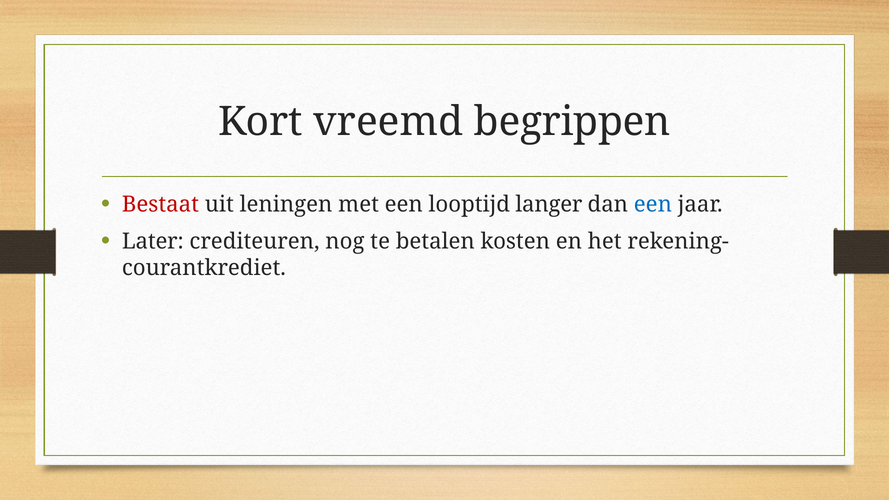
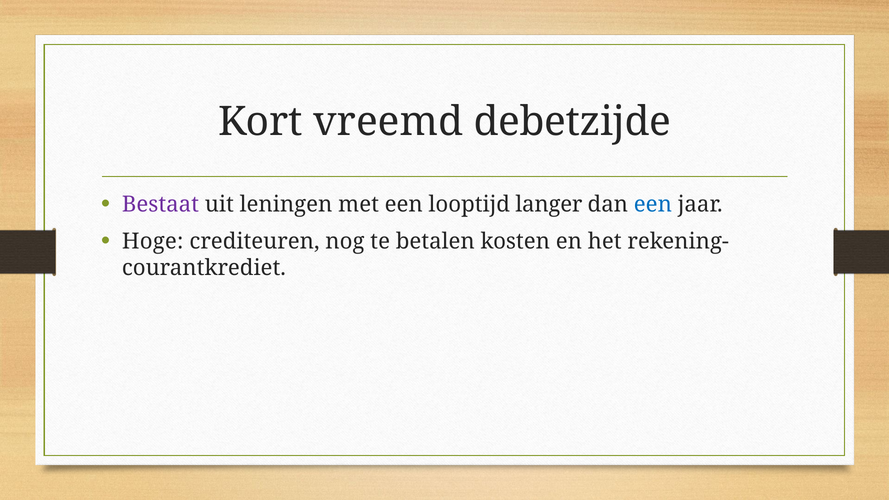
begrippen: begrippen -> debetzijde (572, 122)
Bestaat colour: red -> purple (160, 205)
Later: Later -> Hoge (153, 241)
